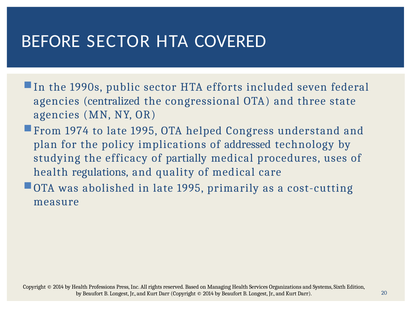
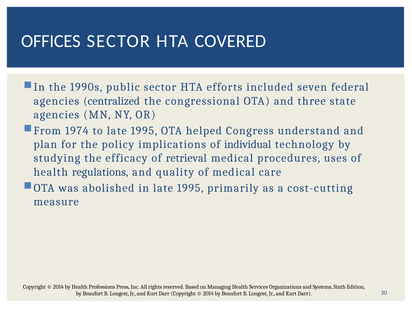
BEFORE: BEFORE -> OFFICES (51, 41)
addressed: addressed -> individual (248, 144)
partially: partially -> retrieval (186, 158)
